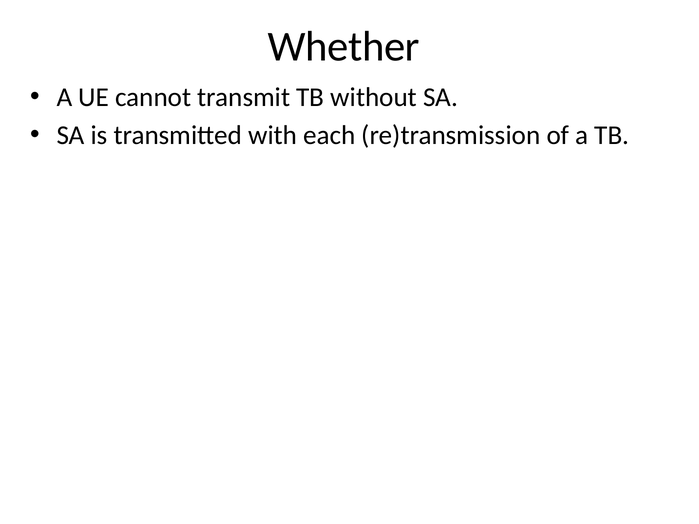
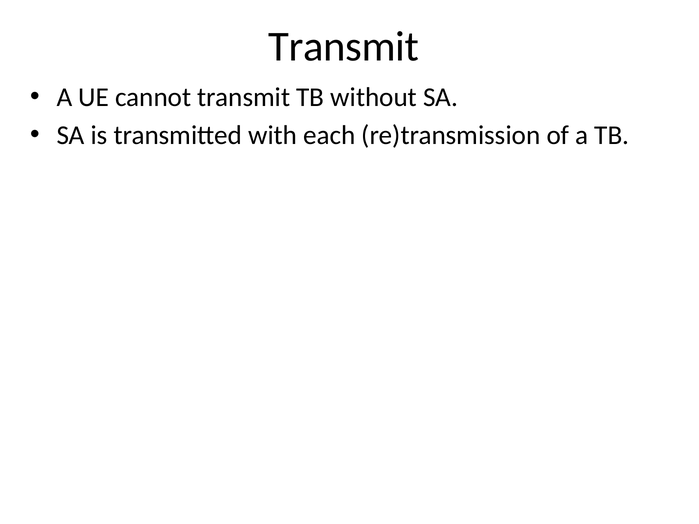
Whether: Whether -> Transmit (344, 47)
